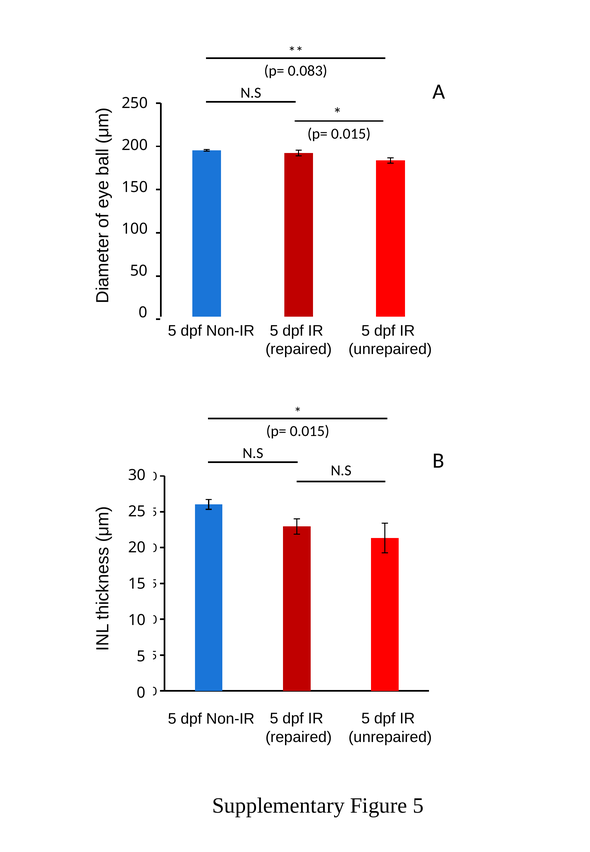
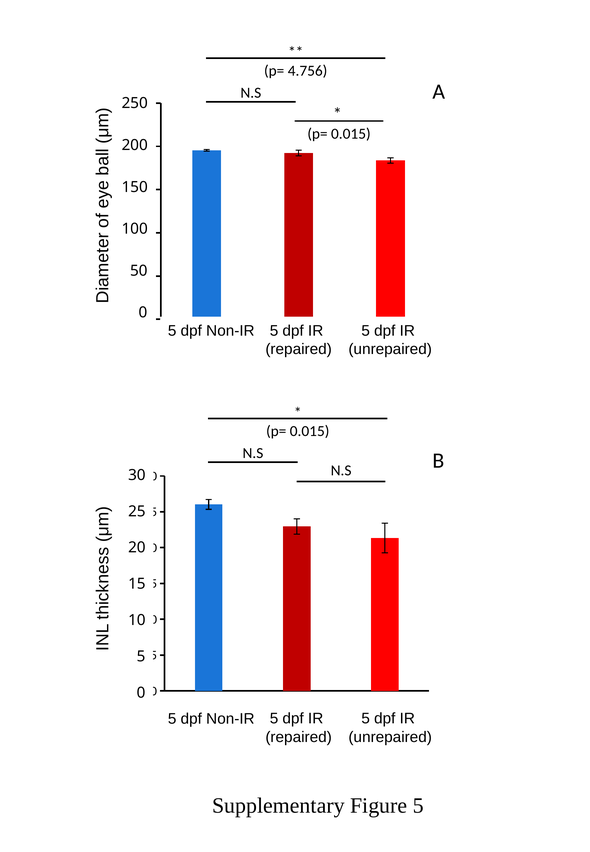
0.083: 0.083 -> 4.756 (308, 71)
